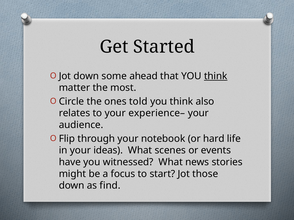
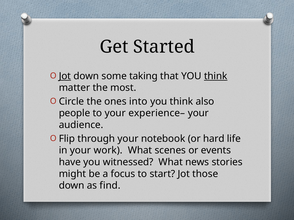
Jot underline: none -> present (65, 76)
ahead: ahead -> taking (144, 76)
told: told -> into (138, 102)
relates: relates -> people (74, 113)
ideas: ideas -> work (108, 151)
